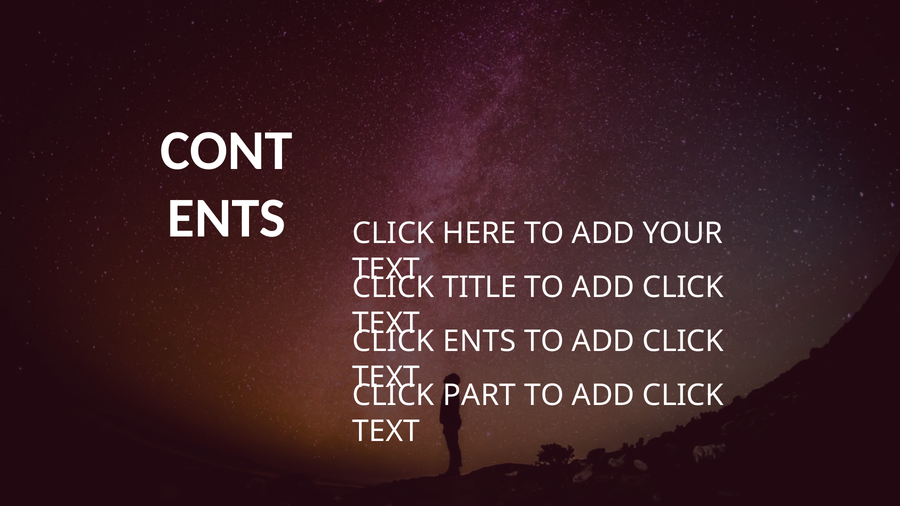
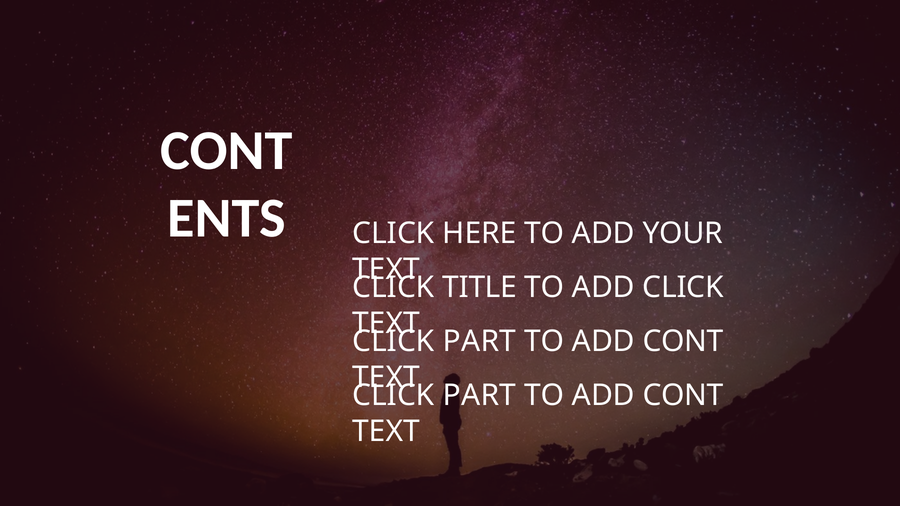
ENTS: ENTS -> PART (479, 342)
CLICK: CLICK -> CONT (683, 342)
CLICK: CLICK -> CONT (683, 396)
